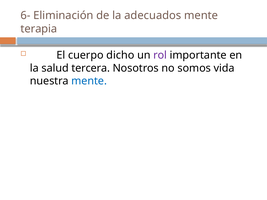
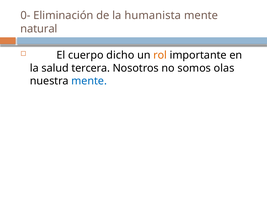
6-: 6- -> 0- (25, 15)
adecuados: adecuados -> humanista (153, 15)
terapia: terapia -> natural (39, 29)
rol colour: purple -> orange (160, 55)
vida: vida -> olas (224, 68)
